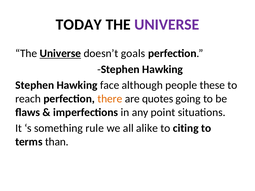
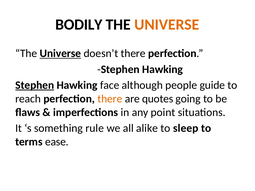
TODAY: TODAY -> BODILY (79, 25)
UNIVERSE colour: purple -> orange (167, 25)
doesn’t goals: goals -> there (133, 53)
Stephen underline: none -> present (35, 85)
these: these -> guide (212, 85)
citing: citing -> sleep (186, 128)
than: than -> ease (57, 142)
